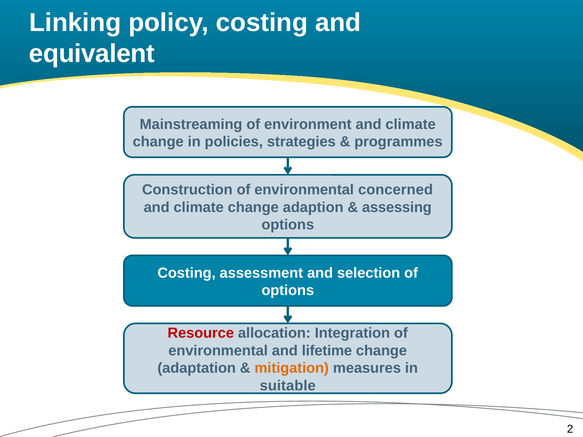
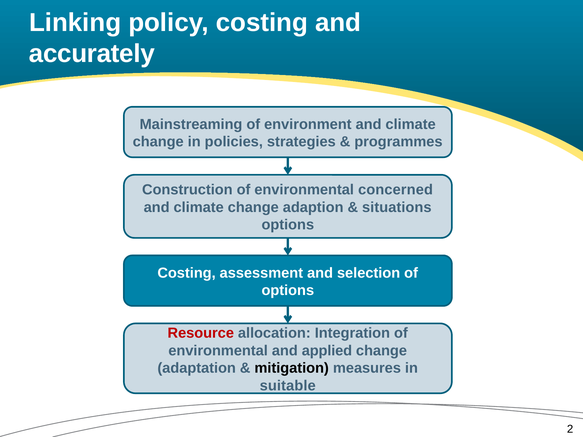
equivalent: equivalent -> accurately (92, 54)
assessing: assessing -> situations (397, 207)
lifetime: lifetime -> applied (327, 351)
mitigation colour: orange -> black (292, 368)
